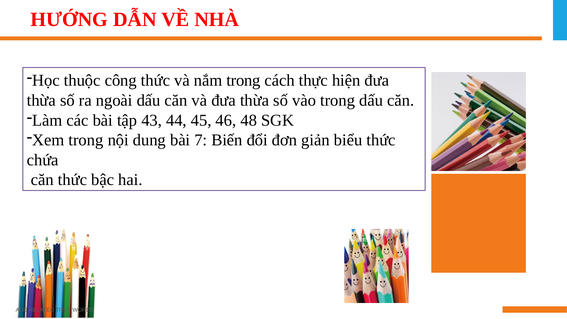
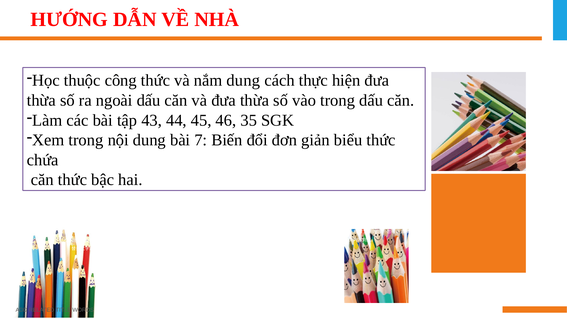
nắm trong: trong -> dung (243, 81)
48: 48 -> 35 (249, 120)
